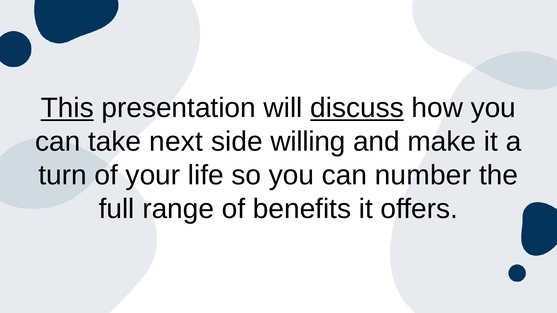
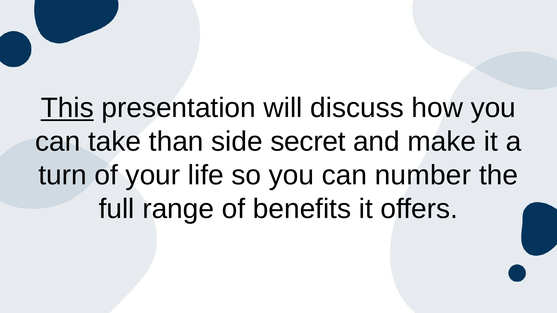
discuss underline: present -> none (357, 108)
next: next -> than (176, 142)
willing: willing -> secret (308, 142)
